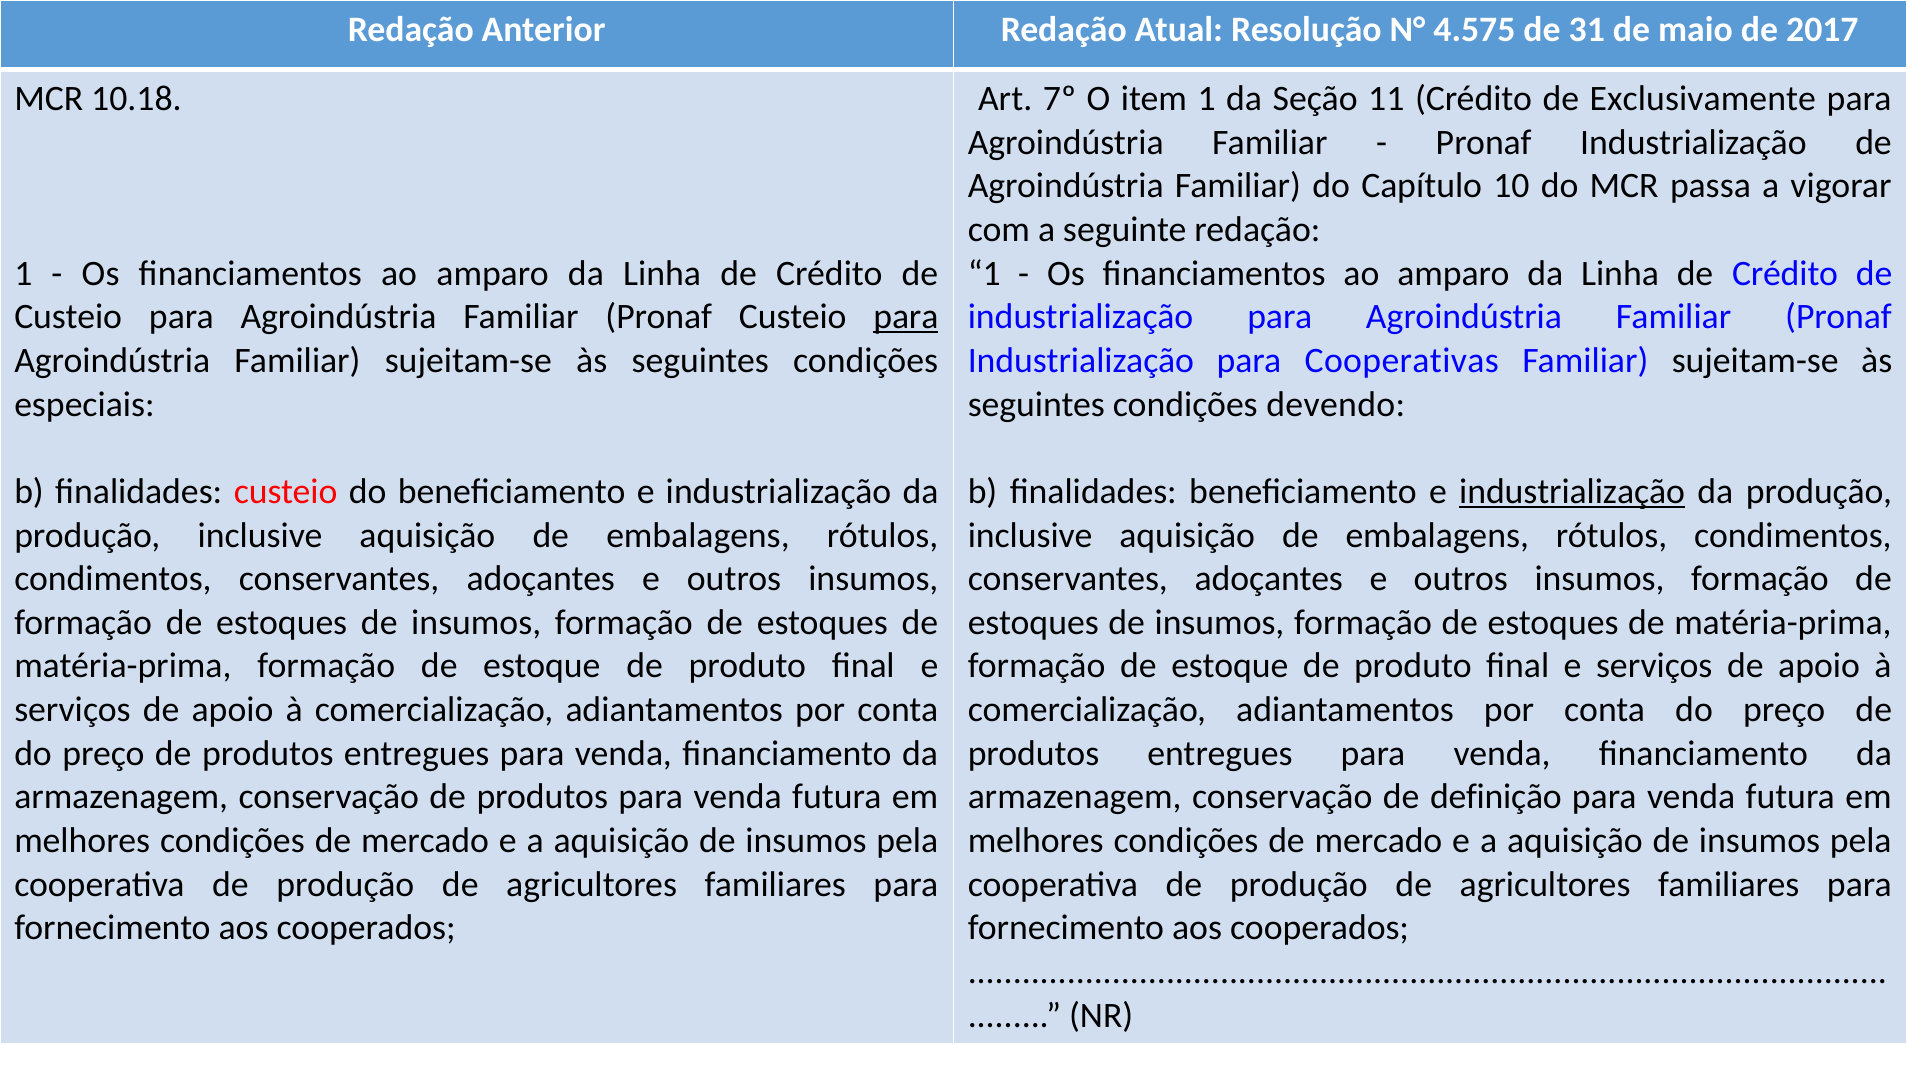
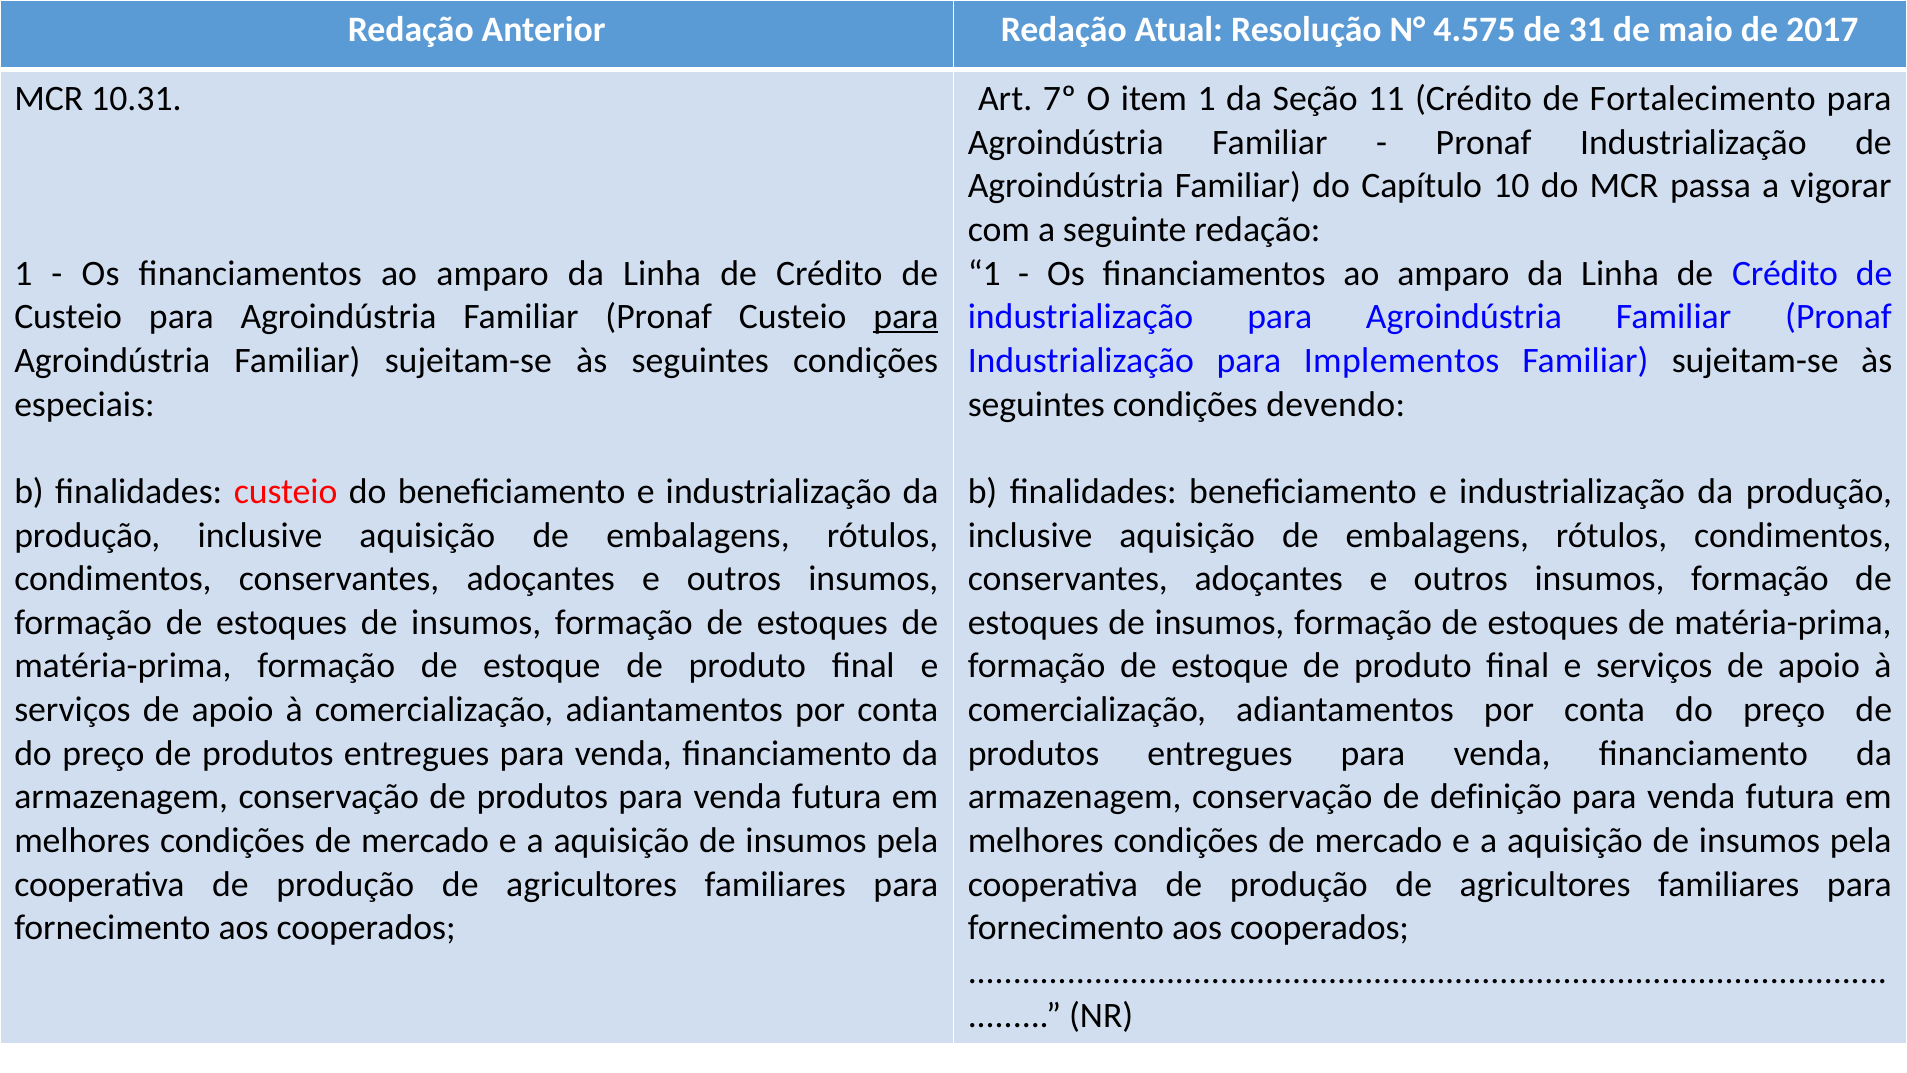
10.18: 10.18 -> 10.31 (136, 99)
Exclusivamente: Exclusivamente -> Fortalecimento (1703, 99)
Cooperativas: Cooperativas -> Implementos (1402, 361)
industrialização underline: present -> none (1572, 491)
